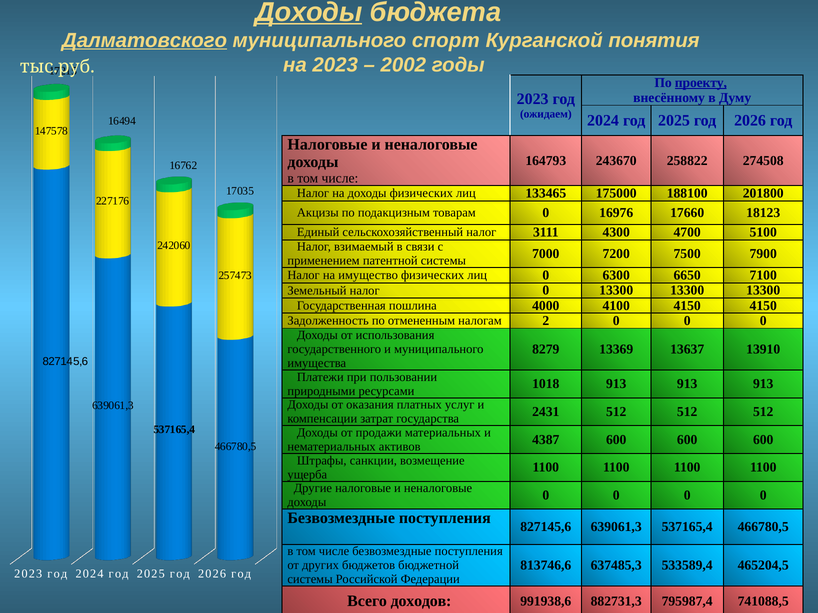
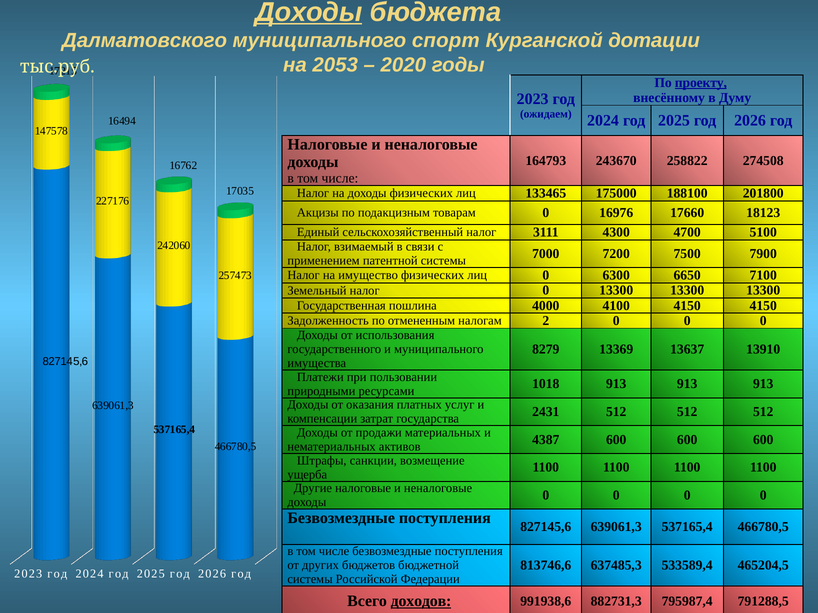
Далматовского underline: present -> none (145, 40)
понятия: понятия -> дотации (654, 40)
на 2023: 2023 -> 2053 (335, 65)
2002: 2002 -> 2020 (403, 65)
доходов underline: none -> present (421, 602)
741088,5: 741088,5 -> 791288,5 (763, 602)
